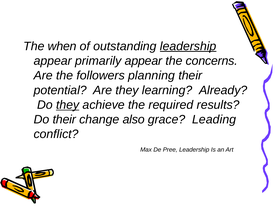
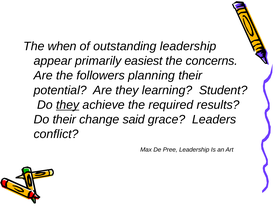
leadership underline: present -> none (188, 46)
primarily appear: appear -> easiest (143, 61)
Already: Already -> Student (223, 90)
also: also -> said (134, 120)
Leading: Leading -> Leaders (214, 120)
